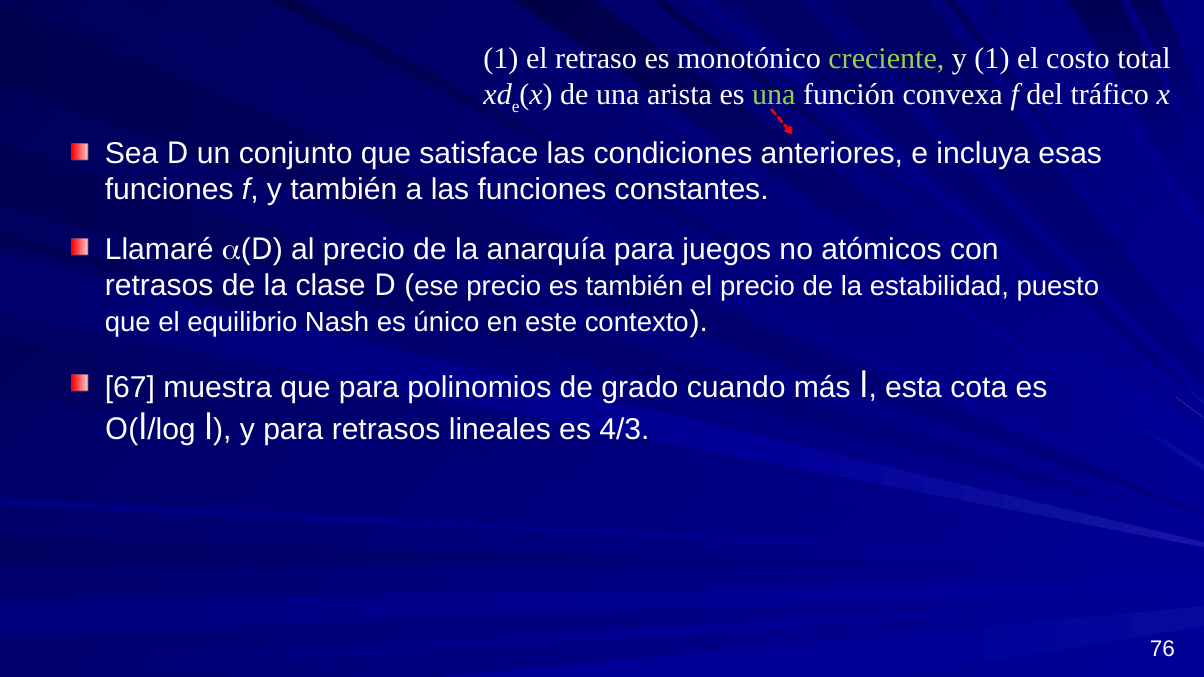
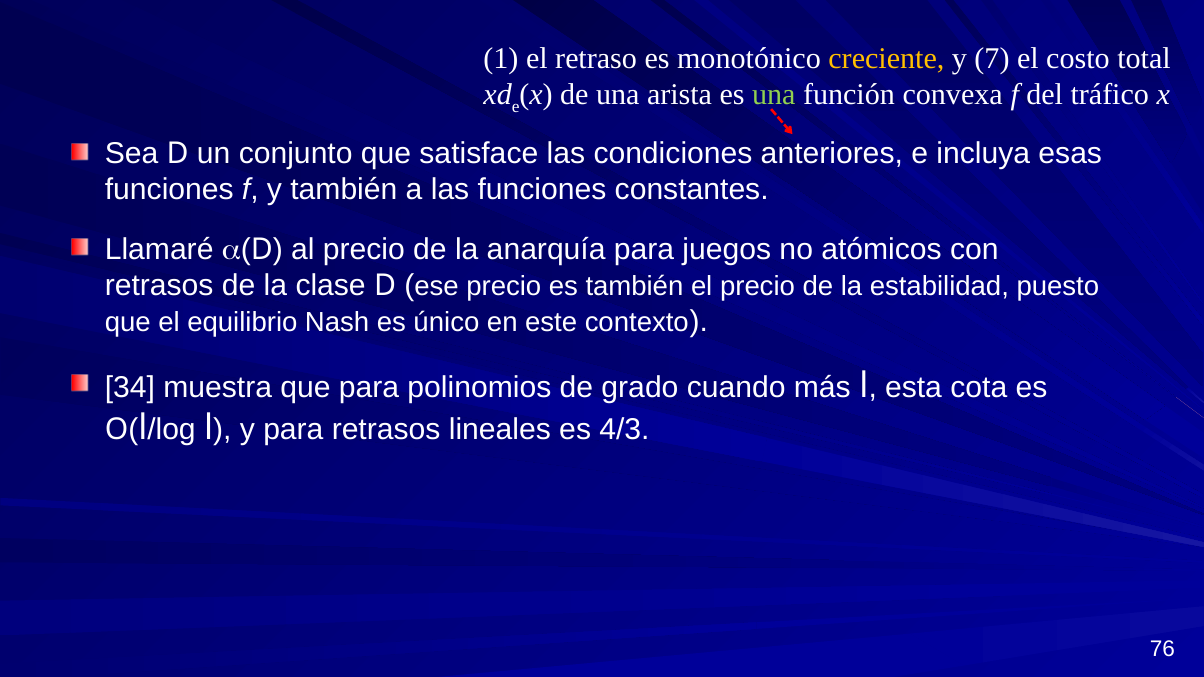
creciente colour: light green -> yellow (886, 59)
y 1: 1 -> 7 (992, 59)
67: 67 -> 34 (130, 388)
